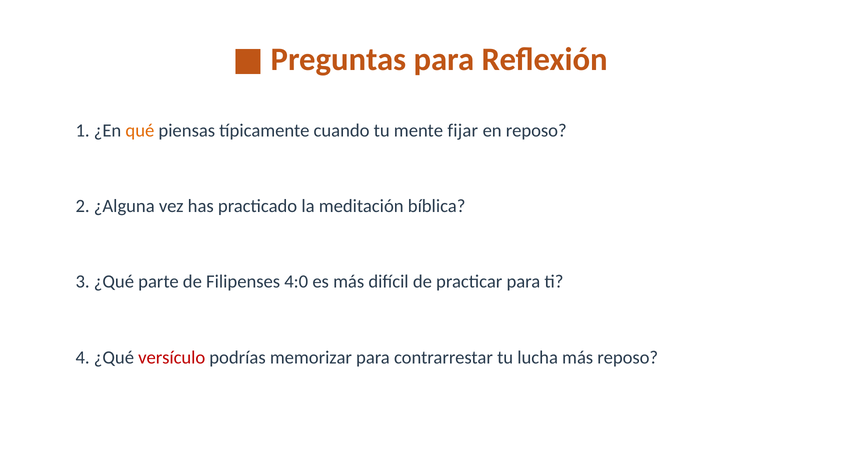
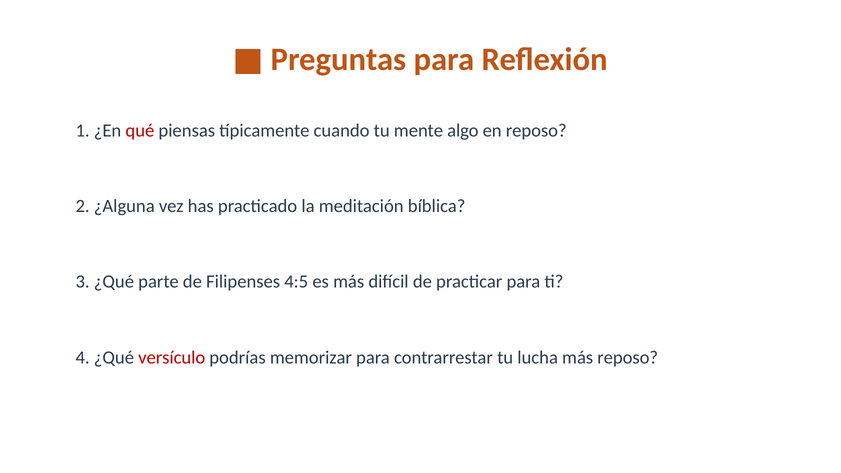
qué colour: orange -> red (140, 130)
fijar: fijar -> algo (463, 130)
4:0: 4:0 -> 4:5 (296, 282)
